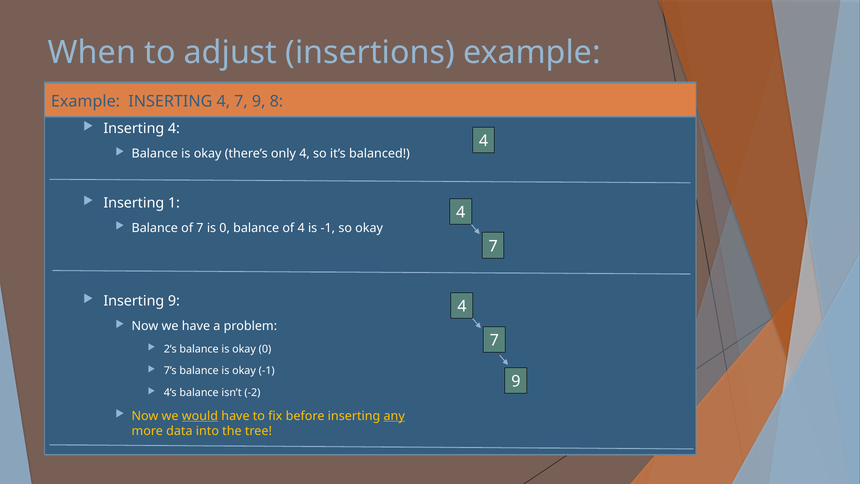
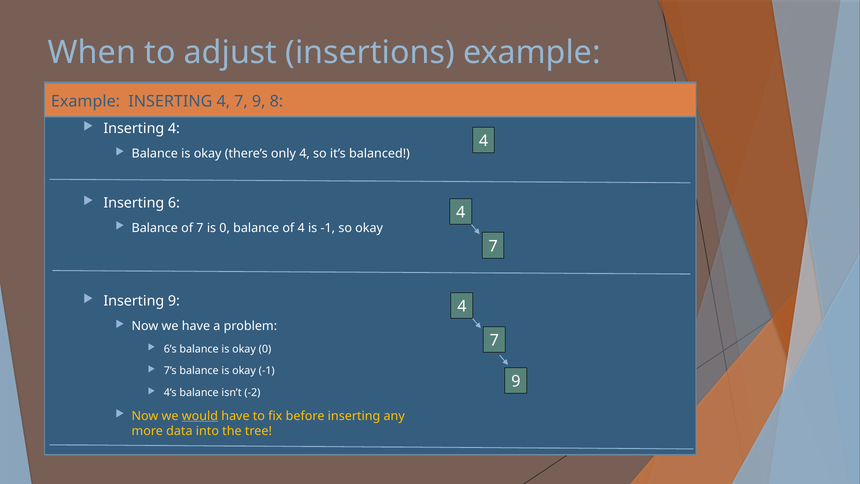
1: 1 -> 6 (174, 203)
2’s: 2’s -> 6’s (170, 349)
any underline: present -> none (394, 416)
